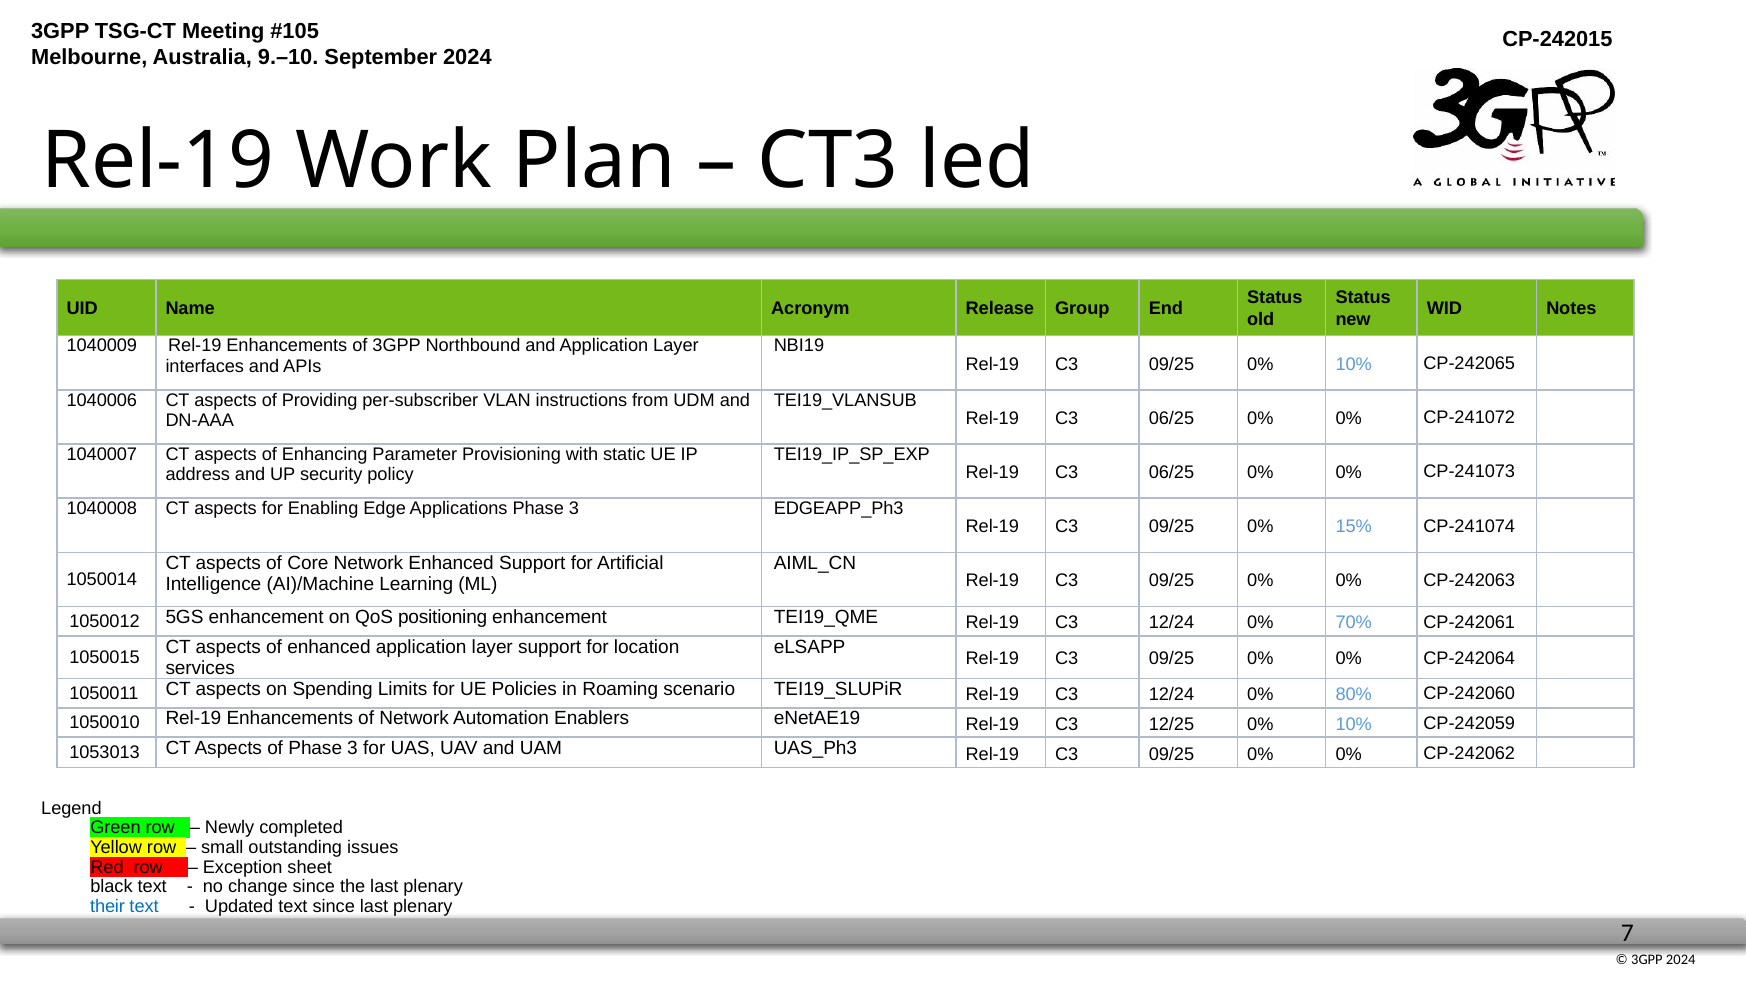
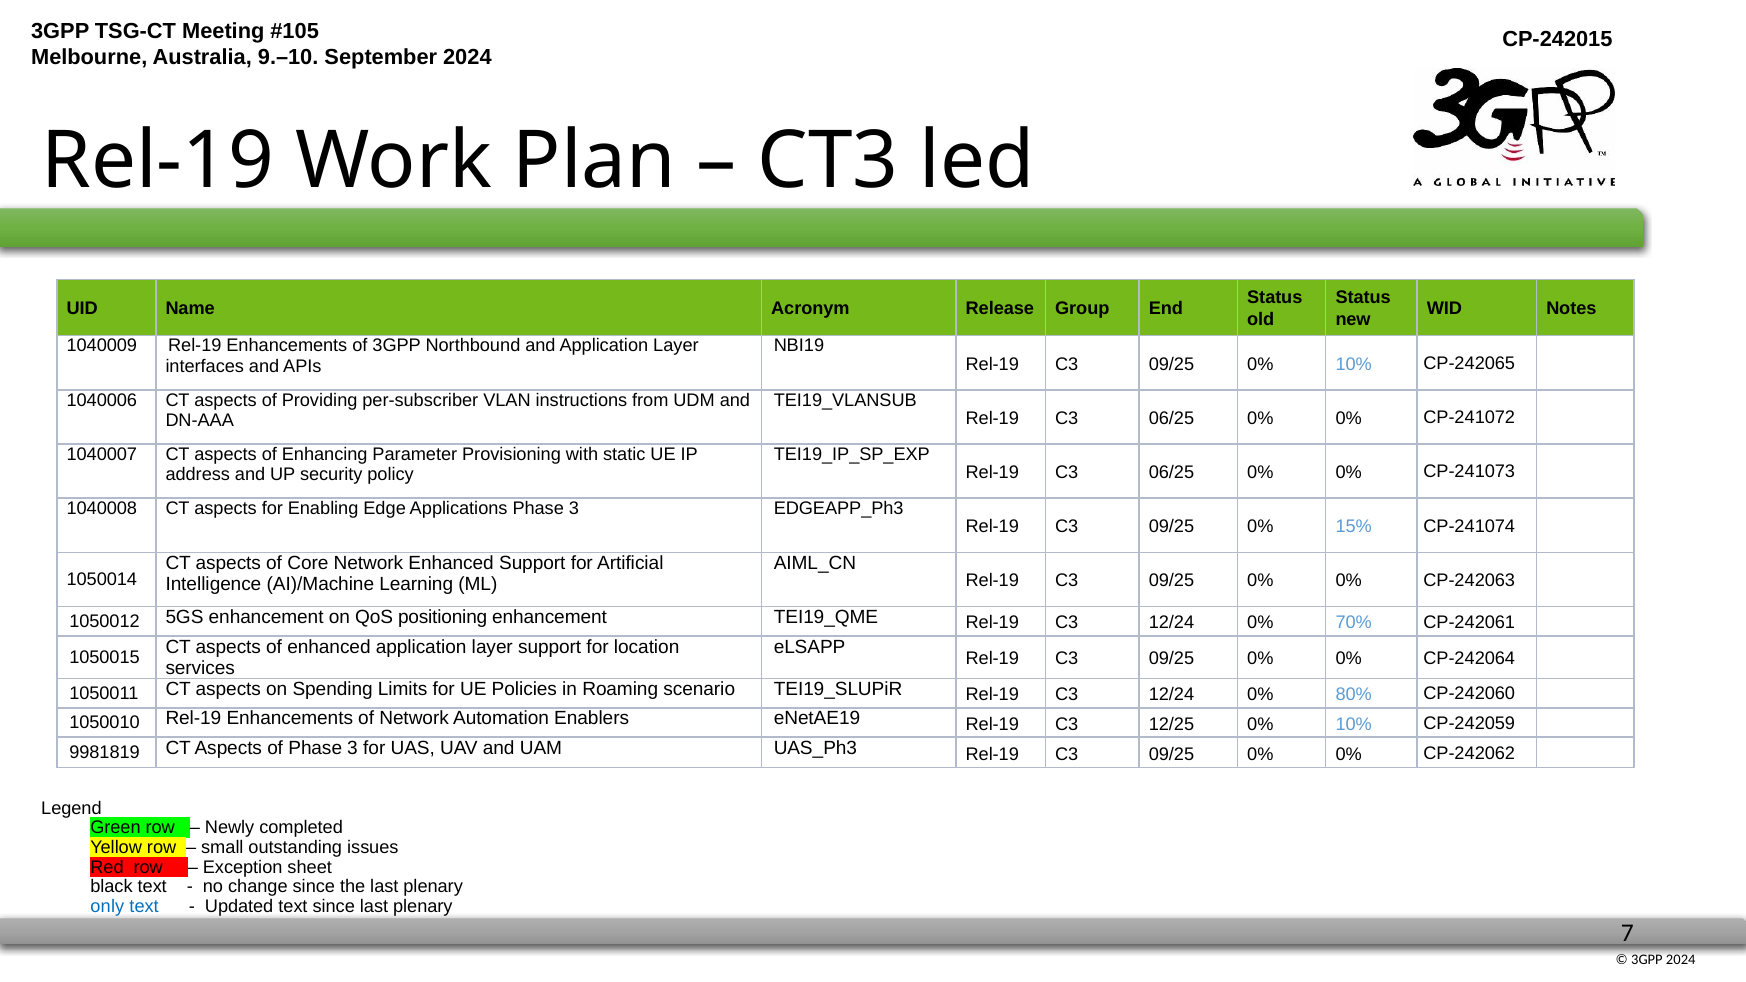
1053013: 1053013 -> 9981819 (105, 753)
their: their -> only (107, 907)
